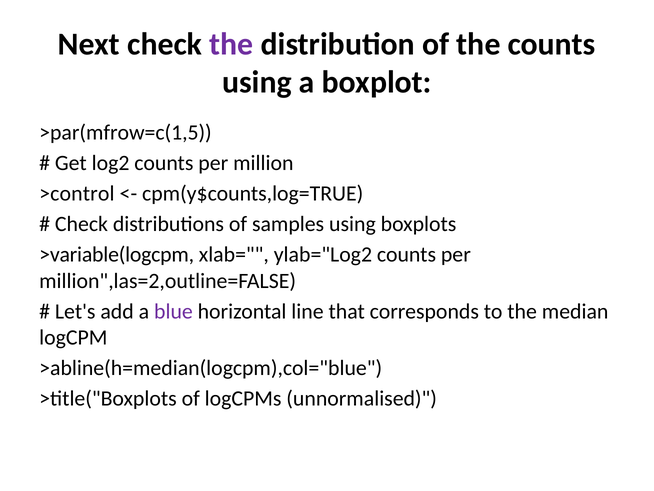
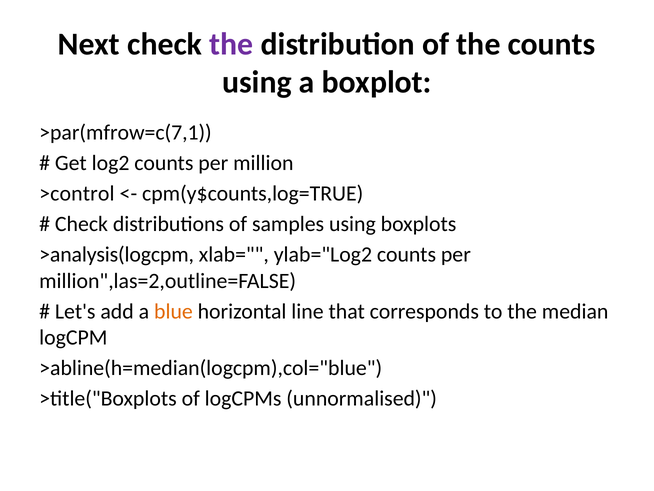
>par(mfrow=c(1,5: >par(mfrow=c(1,5 -> >par(mfrow=c(7,1 (125, 132)
>variable(logcpm: >variable(logcpm -> >analysis(logcpm (117, 254)
blue colour: purple -> orange (173, 311)
